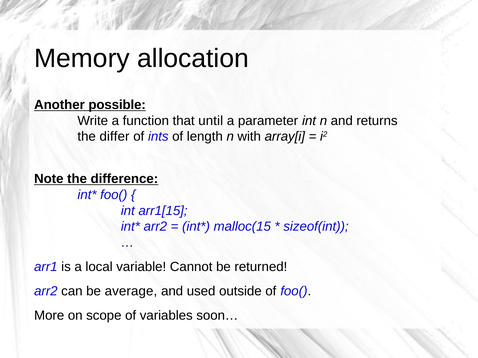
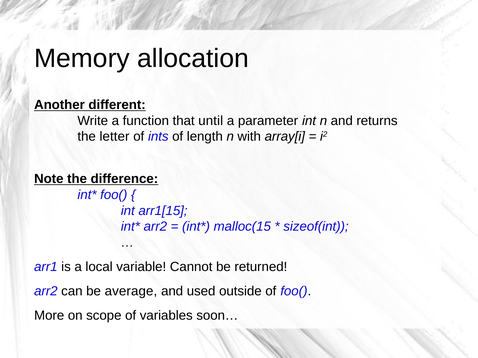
possible: possible -> different (117, 105)
differ: differ -> letter (114, 137)
